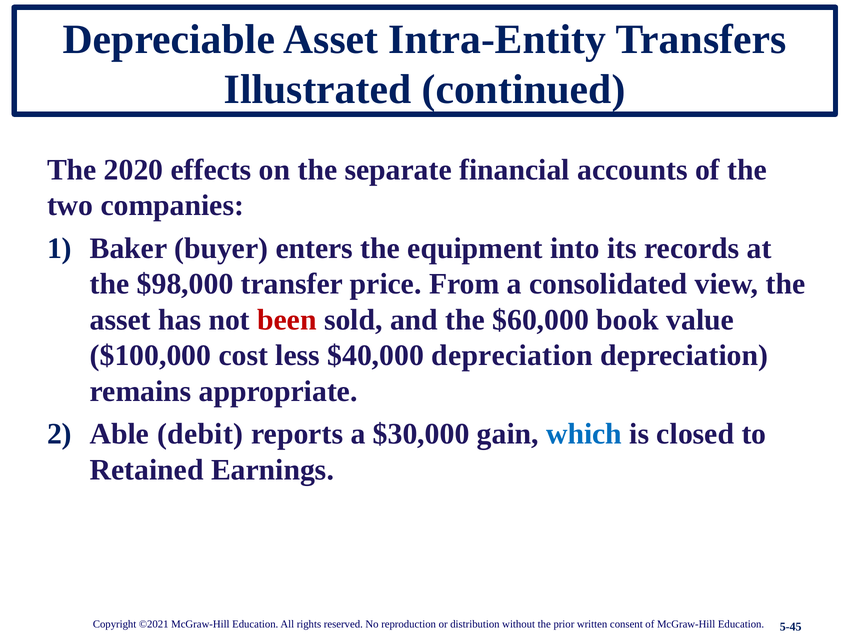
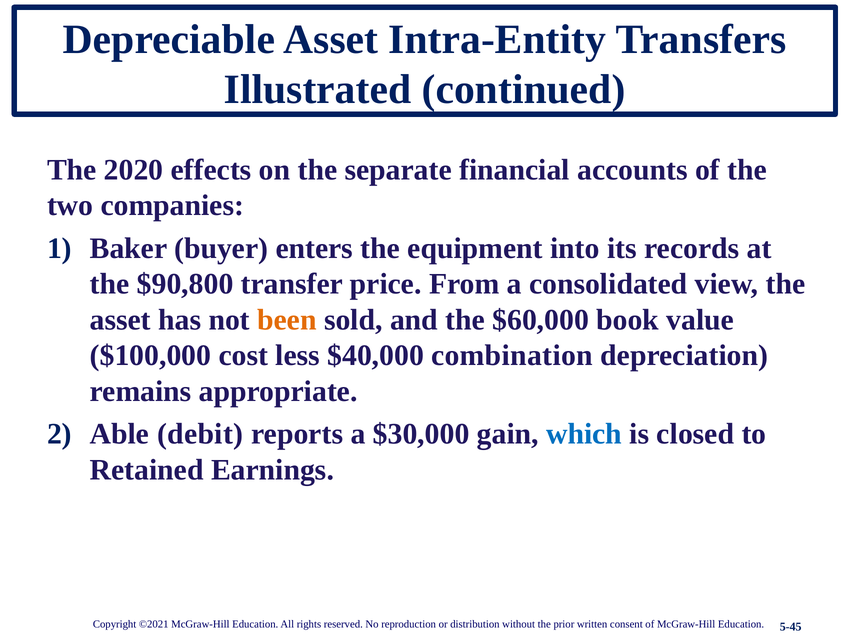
$98,000: $98,000 -> $90,800 (185, 284)
been colour: red -> orange (287, 320)
$40,000 depreciation: depreciation -> combination (512, 355)
